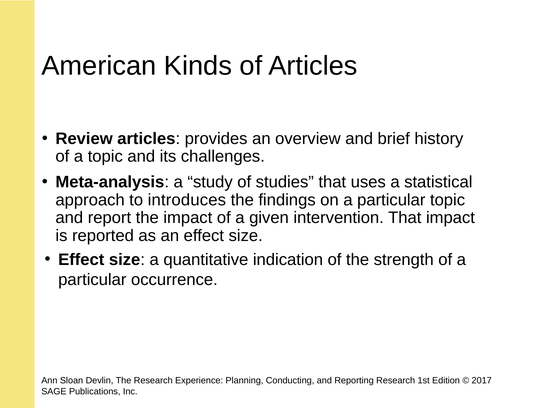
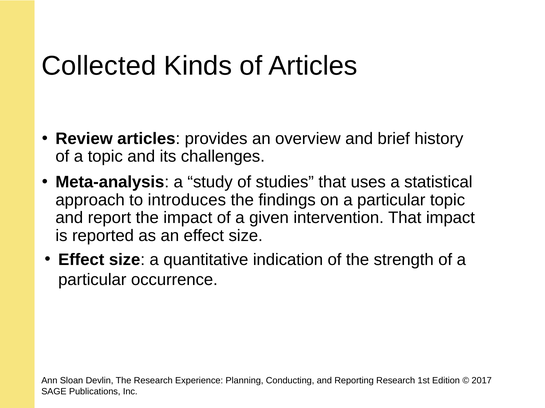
American: American -> Collected (99, 66)
